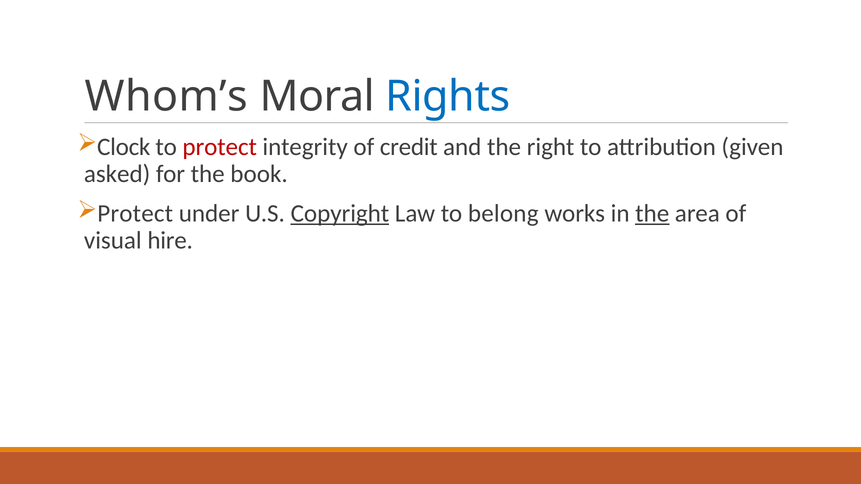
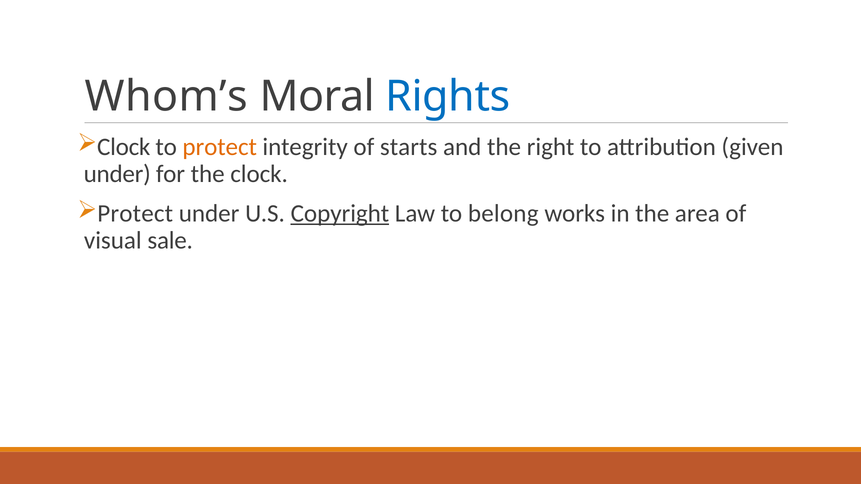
protect colour: red -> orange (220, 147)
credit: credit -> starts (409, 147)
asked: asked -> under (117, 174)
the book: book -> clock (259, 174)
the underline: present -> none (652, 214)
hire: hire -> sale (170, 241)
